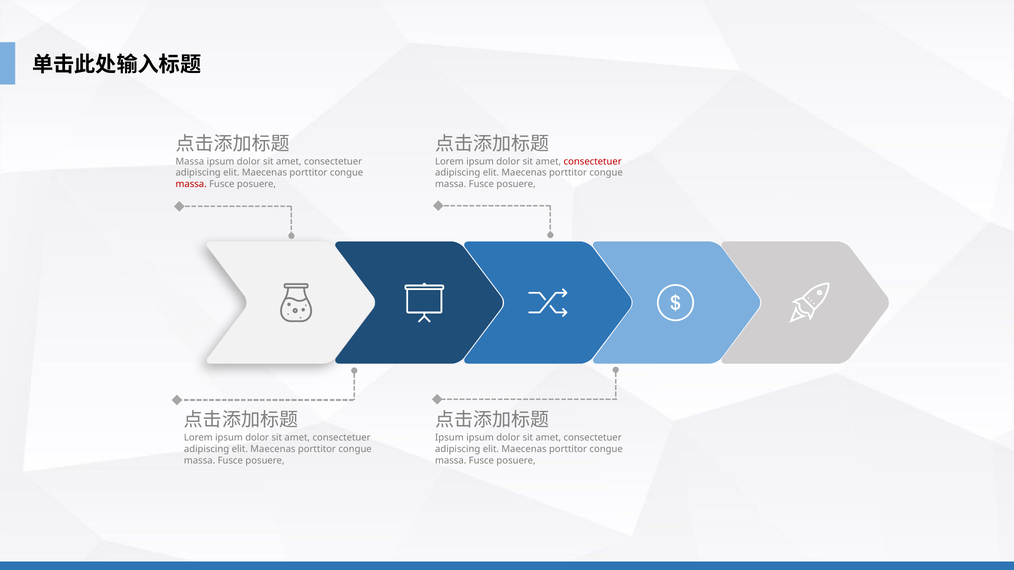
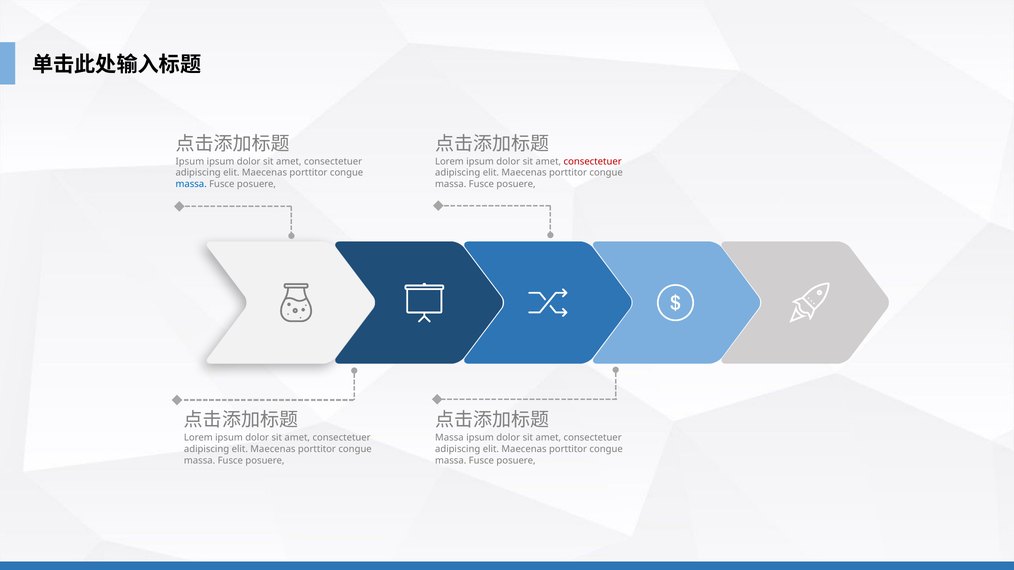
Massa: Massa -> Ipsum (190, 162)
massa colour: red -> blue (191, 184)
Ipsum: Ipsum -> Massa (449, 438)
